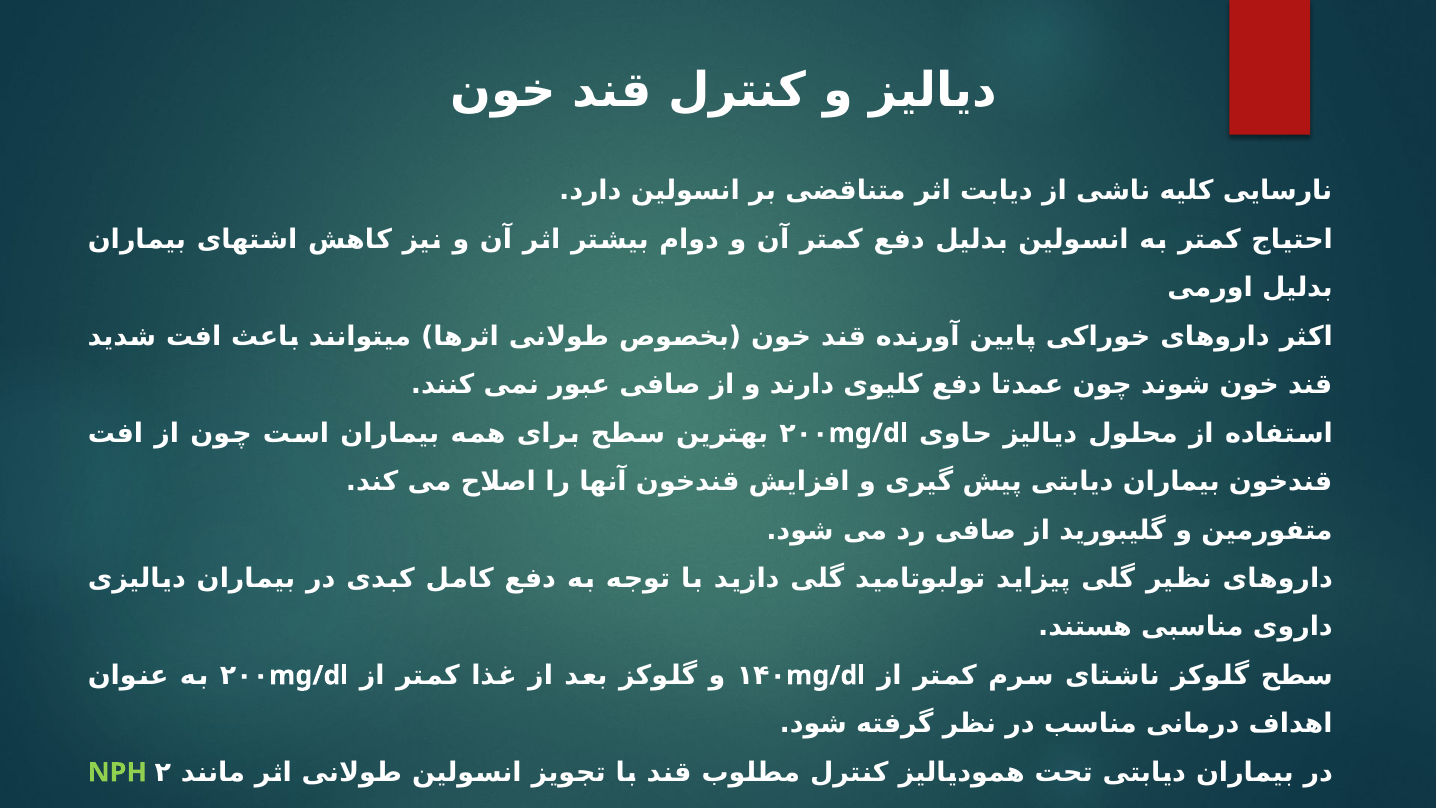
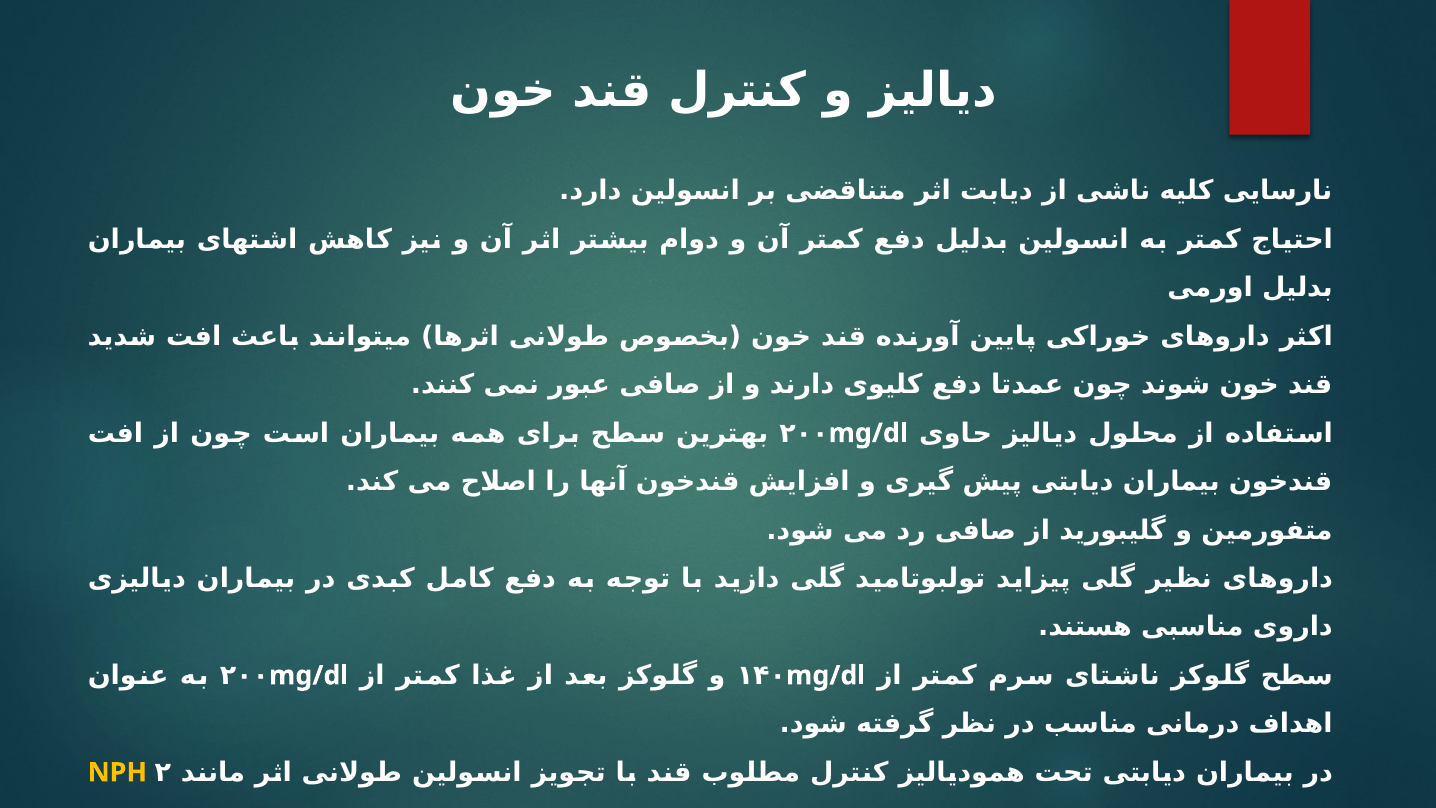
NPH colour: light green -> yellow (117, 772)
